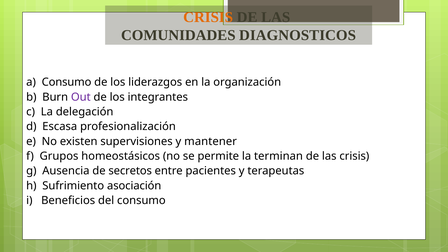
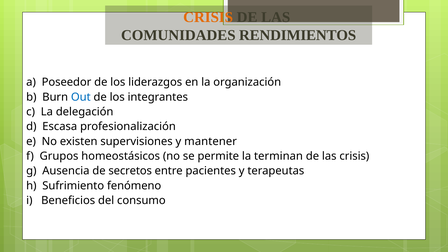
DIAGNOSTICOS: DIAGNOSTICOS -> RENDIMIENTOS (298, 35)
a Consumo: Consumo -> Poseedor (66, 82)
Out colour: purple -> blue (81, 97)
asociación: asociación -> fenómeno (134, 186)
